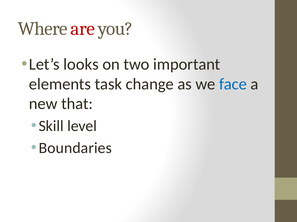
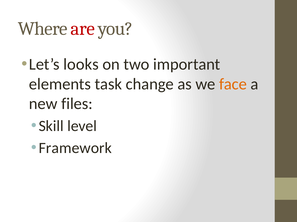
face colour: blue -> orange (233, 84)
that: that -> files (77, 104)
Boundaries: Boundaries -> Framework (75, 148)
